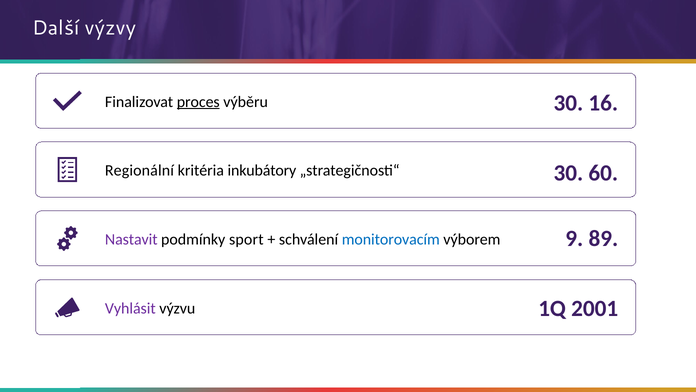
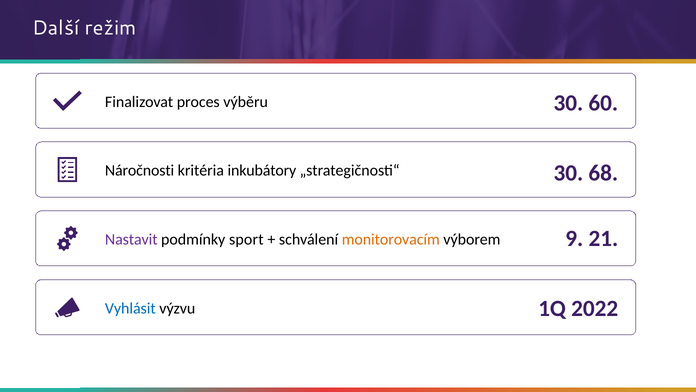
výzvy: výzvy -> režim (111, 28)
16: 16 -> 60 (603, 103)
proces underline: present -> none (198, 102)
60: 60 -> 68 (603, 173)
Regionální: Regionální -> Náročnosti (140, 170)
89: 89 -> 21 (603, 239)
monitorovacím colour: blue -> orange (391, 239)
2001: 2001 -> 2022 (595, 308)
Vyhlásit colour: purple -> blue (130, 308)
